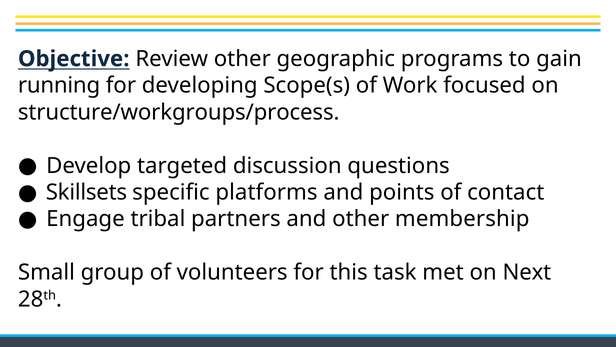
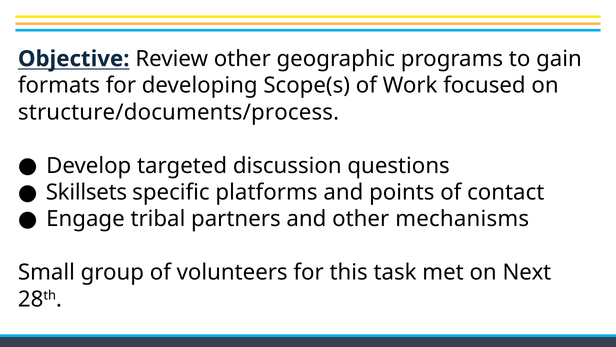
running: running -> formats (59, 85)
structure/workgroups/process: structure/workgroups/process -> structure/documents/process (179, 112)
membership: membership -> mechanisms (462, 219)
